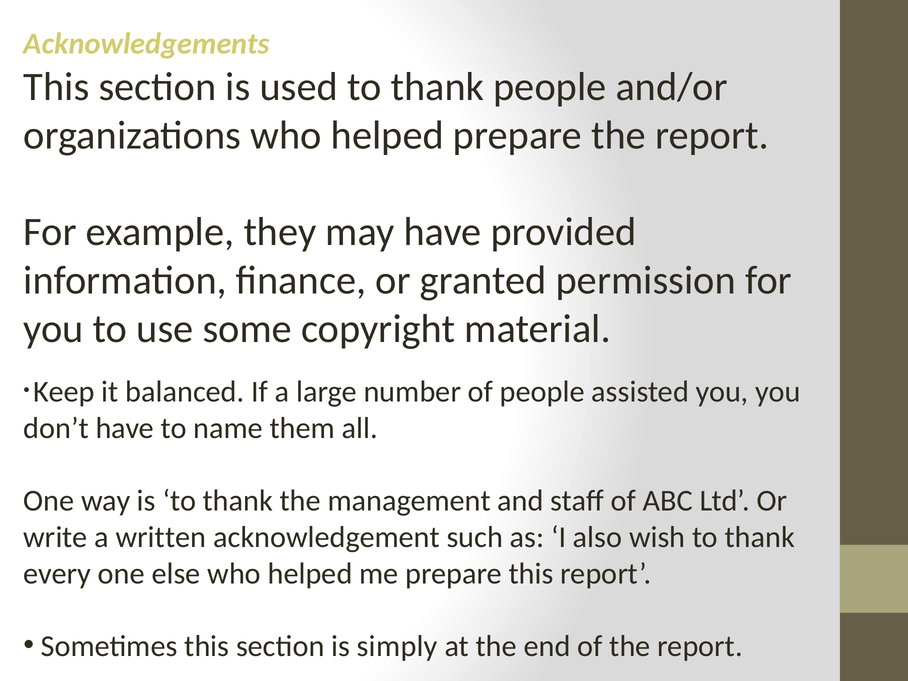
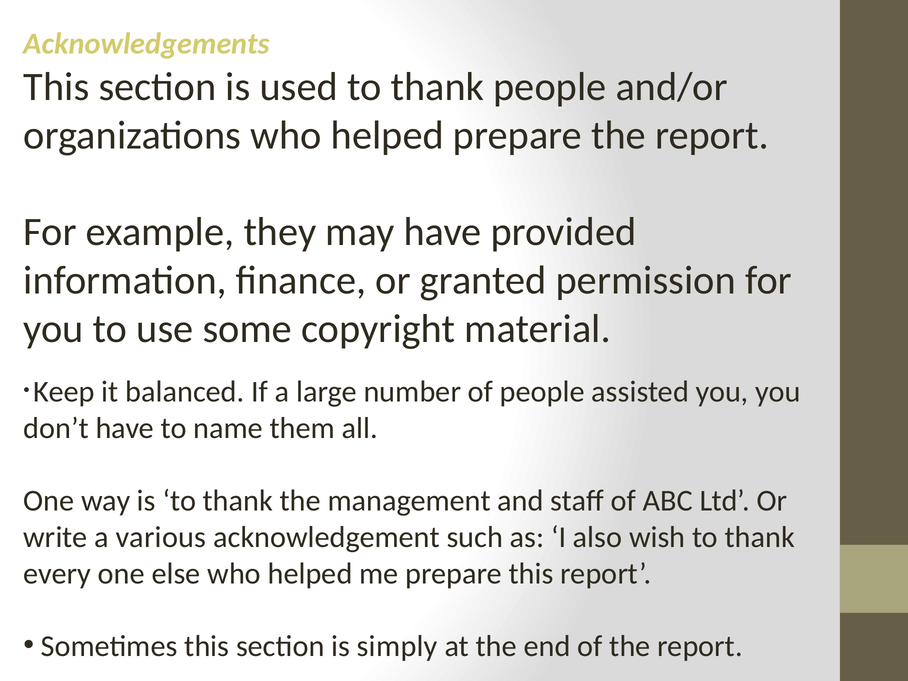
written: written -> various (161, 537)
